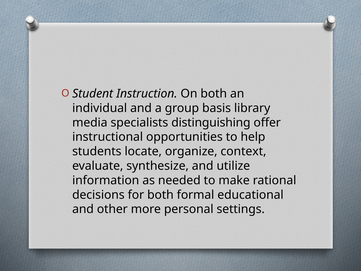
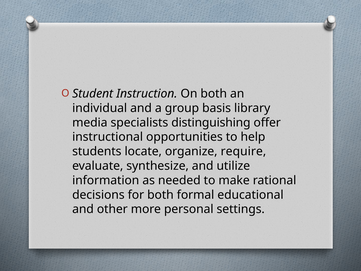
context: context -> require (243, 151)
